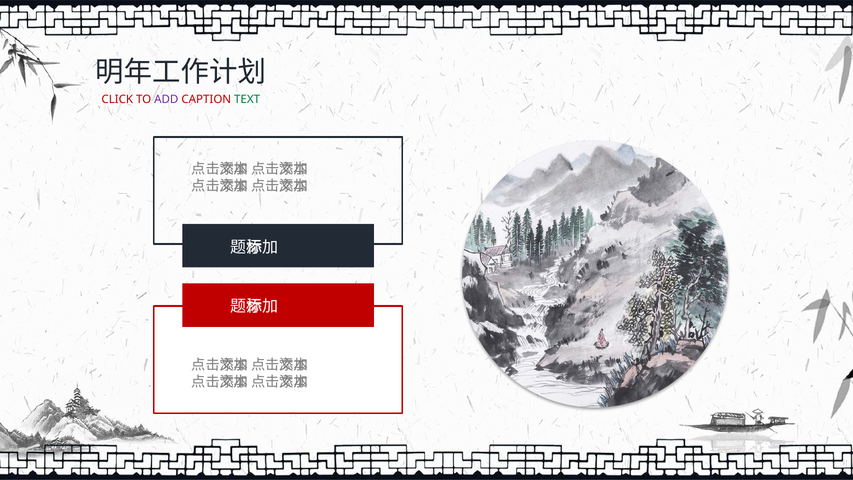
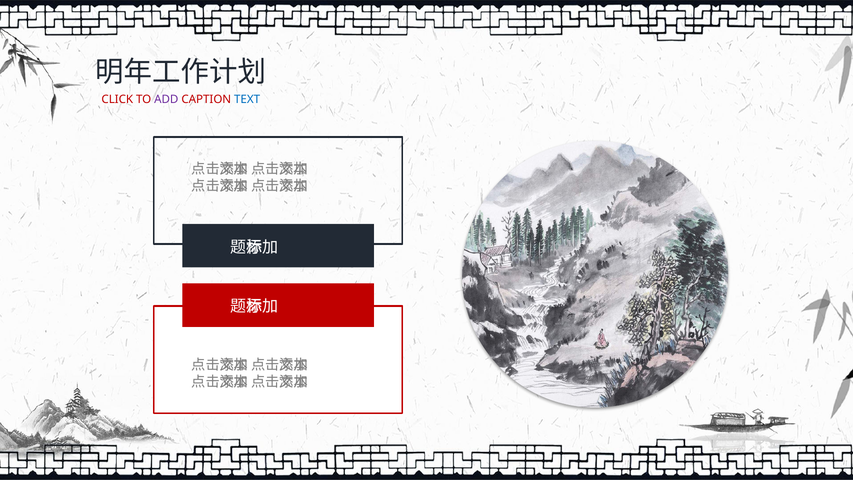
TEXT colour: green -> blue (247, 100)
